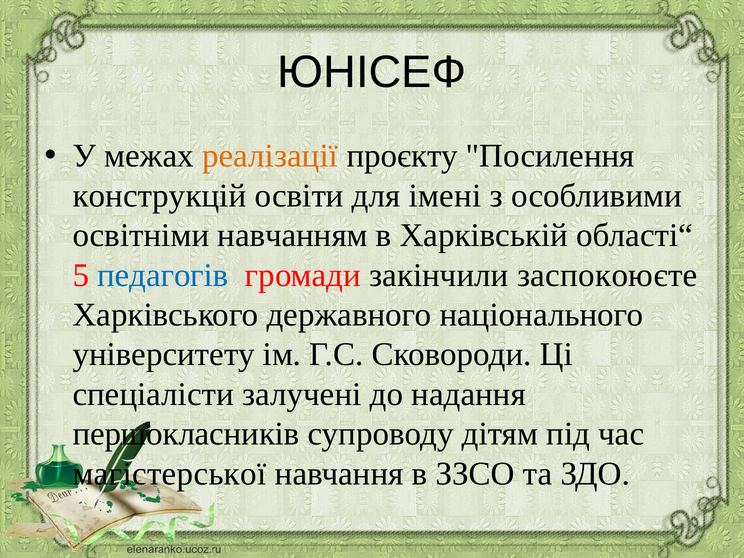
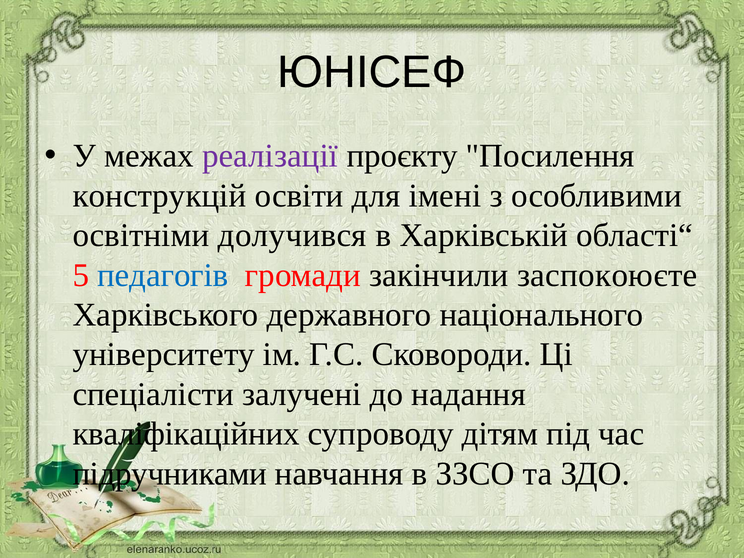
реалізації colour: orange -> purple (270, 156)
навчанням: навчанням -> долучився (292, 235)
першокласників: першокласників -> кваліфікаційних (186, 434)
магістерської: магістерської -> підручниками (170, 474)
